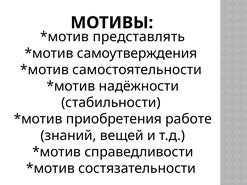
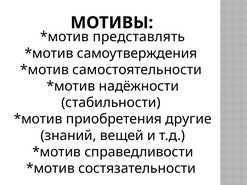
работе: работе -> другие (189, 119)
